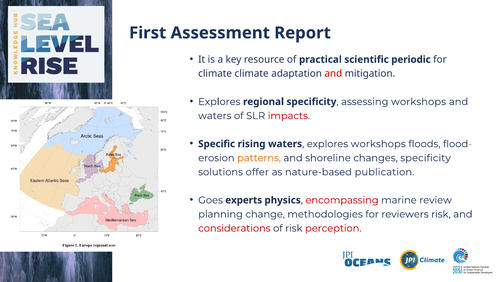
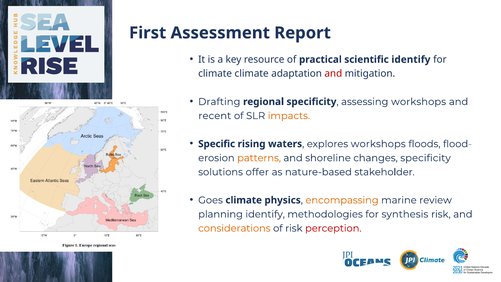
scientific periodic: periodic -> identify (411, 60)
Explores: Explores -> Drafting (219, 102)
waters: waters -> recent (215, 116)
impacts colour: red -> orange (289, 116)
publication: publication -> stakeholder (385, 172)
Goes experts: experts -> climate (244, 200)
encompassing colour: red -> orange (342, 200)
planning change: change -> identify (265, 214)
reviewers: reviewers -> synthesis (405, 214)
considerations colour: red -> orange (234, 228)
